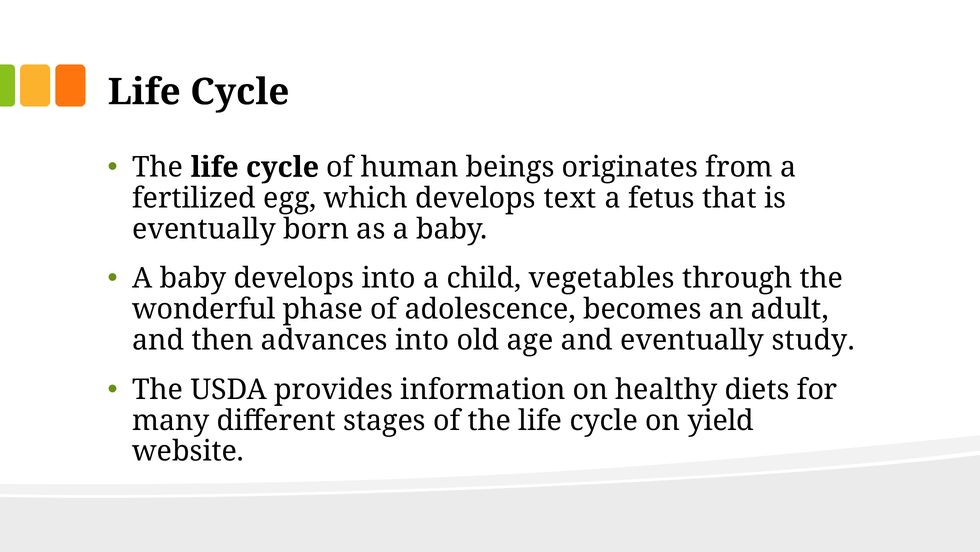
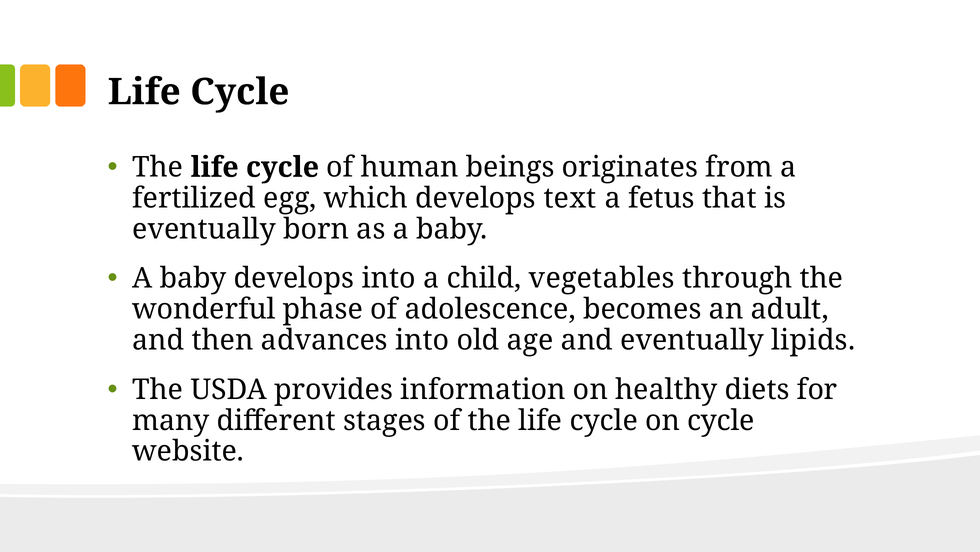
study: study -> lipids (813, 340)
on yield: yield -> cycle (721, 420)
